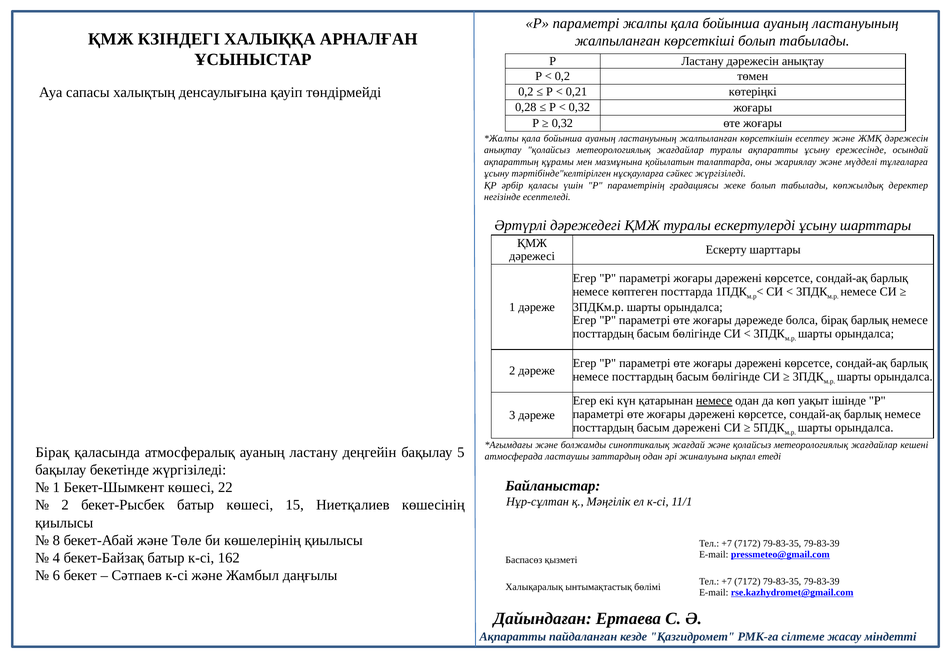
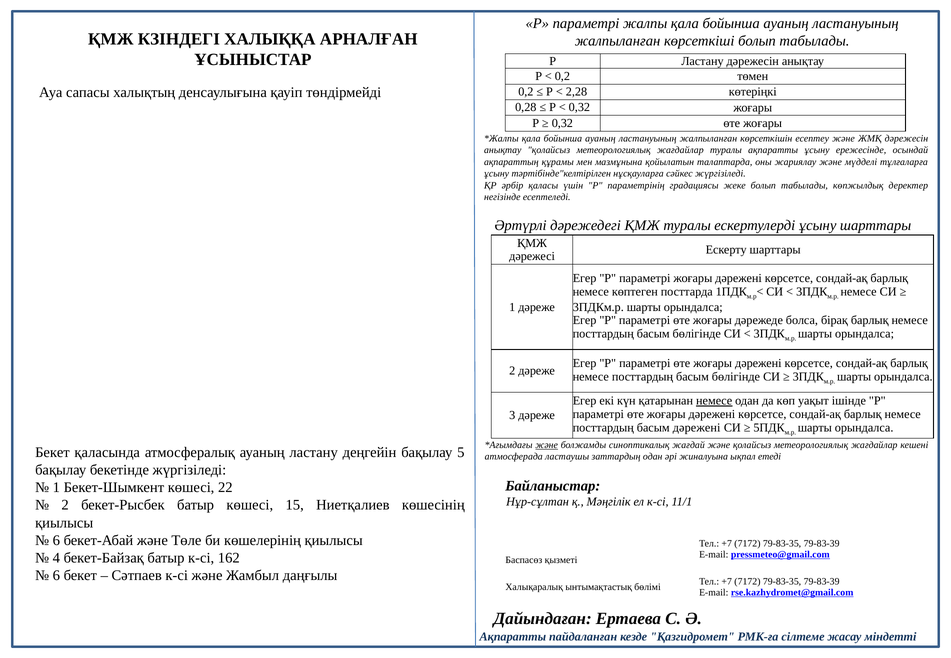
0,21: 0,21 -> 2,28 (576, 92)
және underline: none -> present (547, 445)
Бірақ: Бірақ -> Бекет (52, 453)
8: 8 -> 6 (56, 541)
